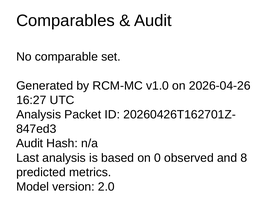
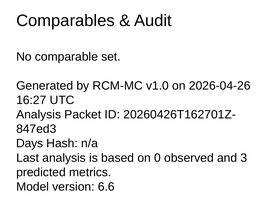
Audit: Audit -> Days (30, 144)
8: 8 -> 3 (244, 158)
2.0: 2.0 -> 6.6 (106, 187)
